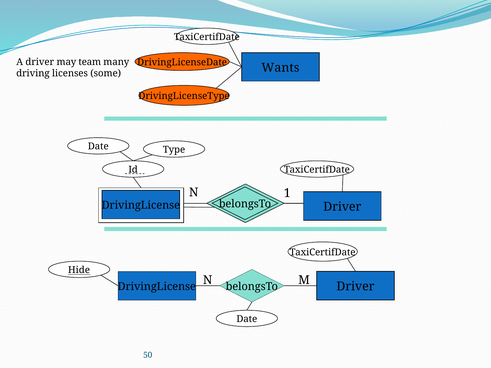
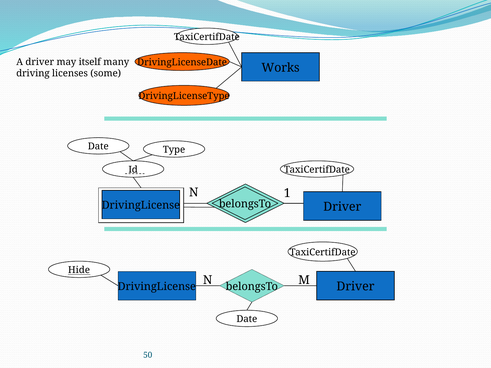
team: team -> itself (90, 62)
Wants: Wants -> Works (281, 68)
